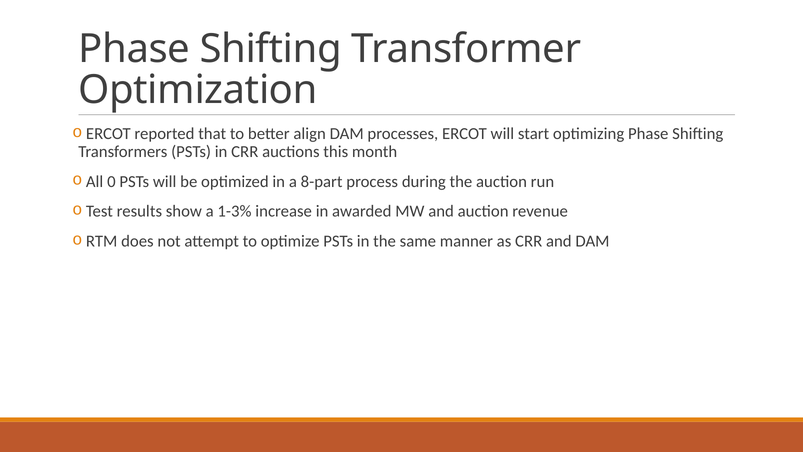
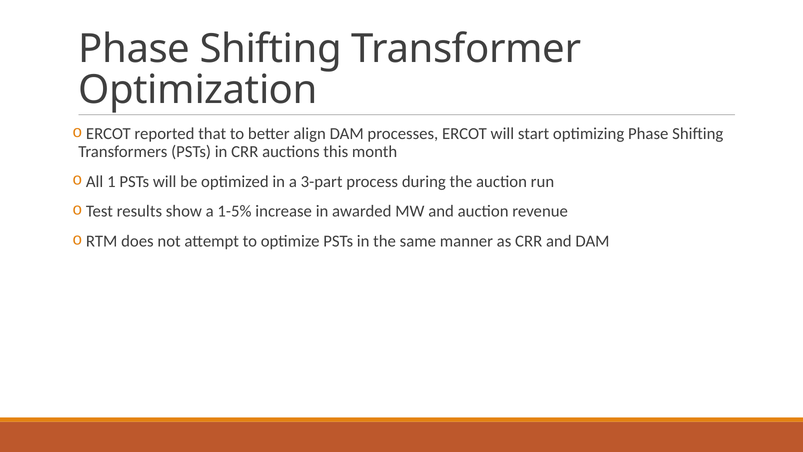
0: 0 -> 1 (111, 181)
8-part: 8-part -> 3-part (322, 181)
1-3%: 1-3% -> 1-5% (235, 211)
